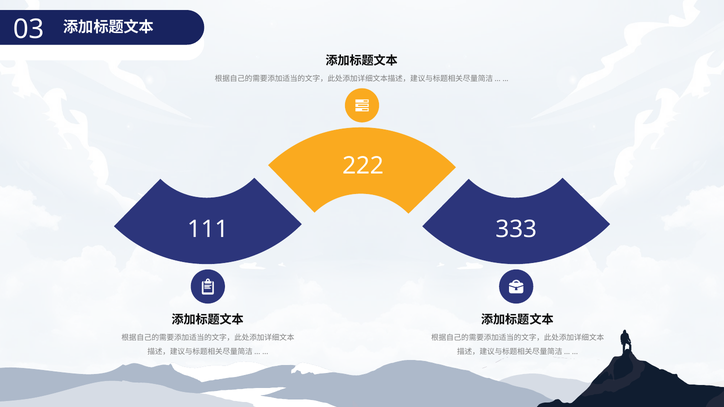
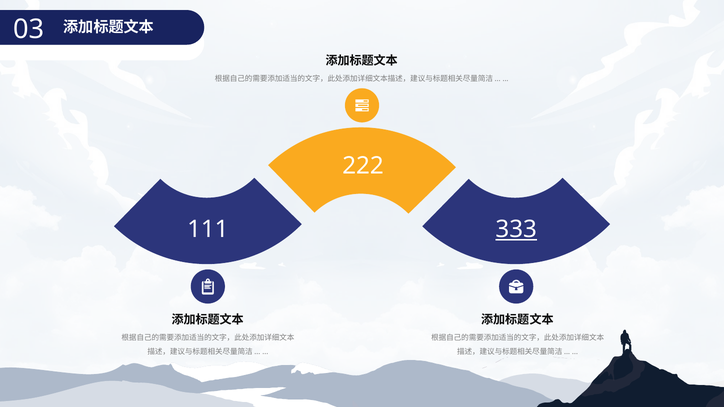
333 underline: none -> present (516, 229)
